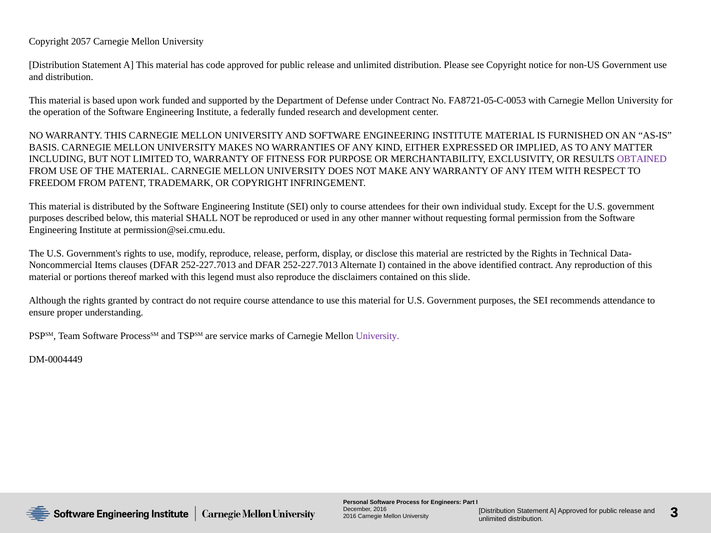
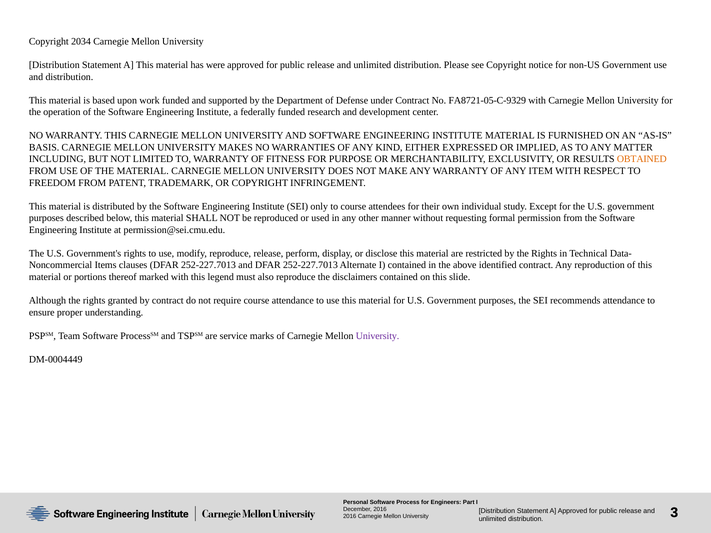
2057: 2057 -> 2034 (81, 41)
code: code -> were (215, 65)
FA8721-05-C-0053: FA8721-05-C-0053 -> FA8721-05-C-9329 (487, 100)
OBTAINED colour: purple -> orange (642, 159)
